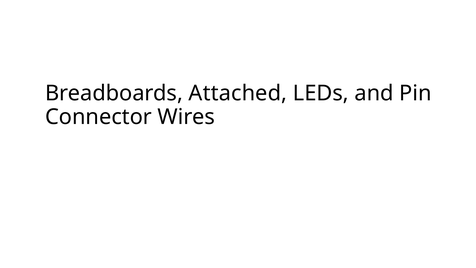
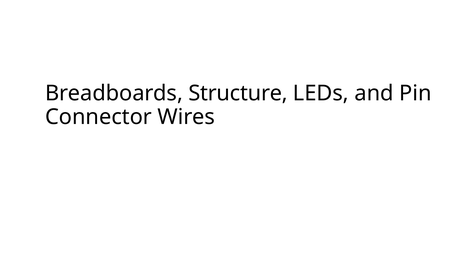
Attached: Attached -> Structure (238, 93)
